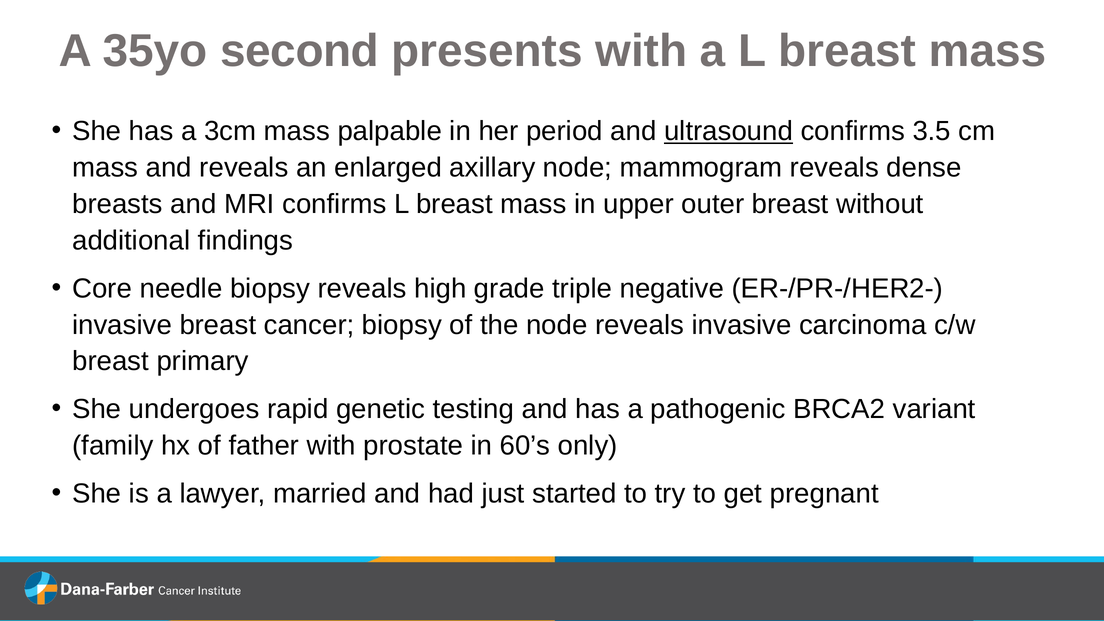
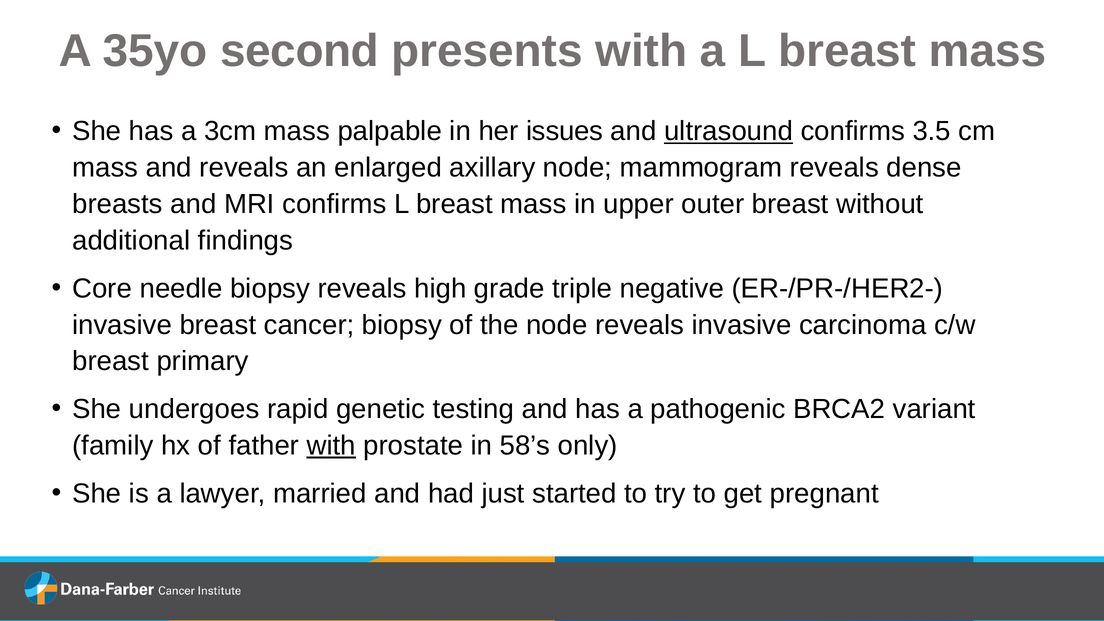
period: period -> issues (565, 131)
with underline: none -> present (331, 446)
60’s: 60’s -> 58’s (525, 446)
